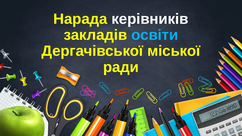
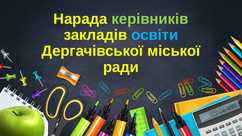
керівників colour: white -> light green (150, 19)
